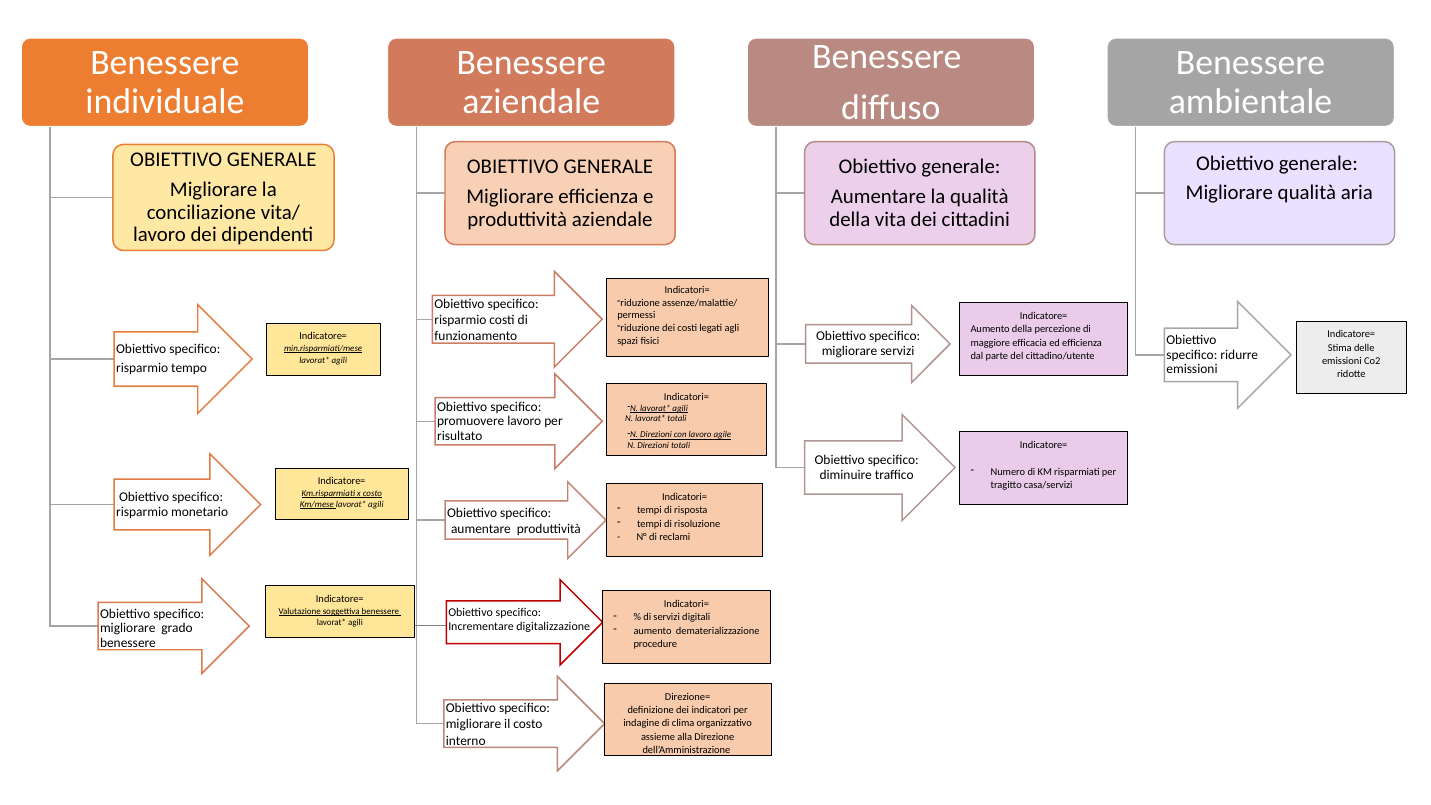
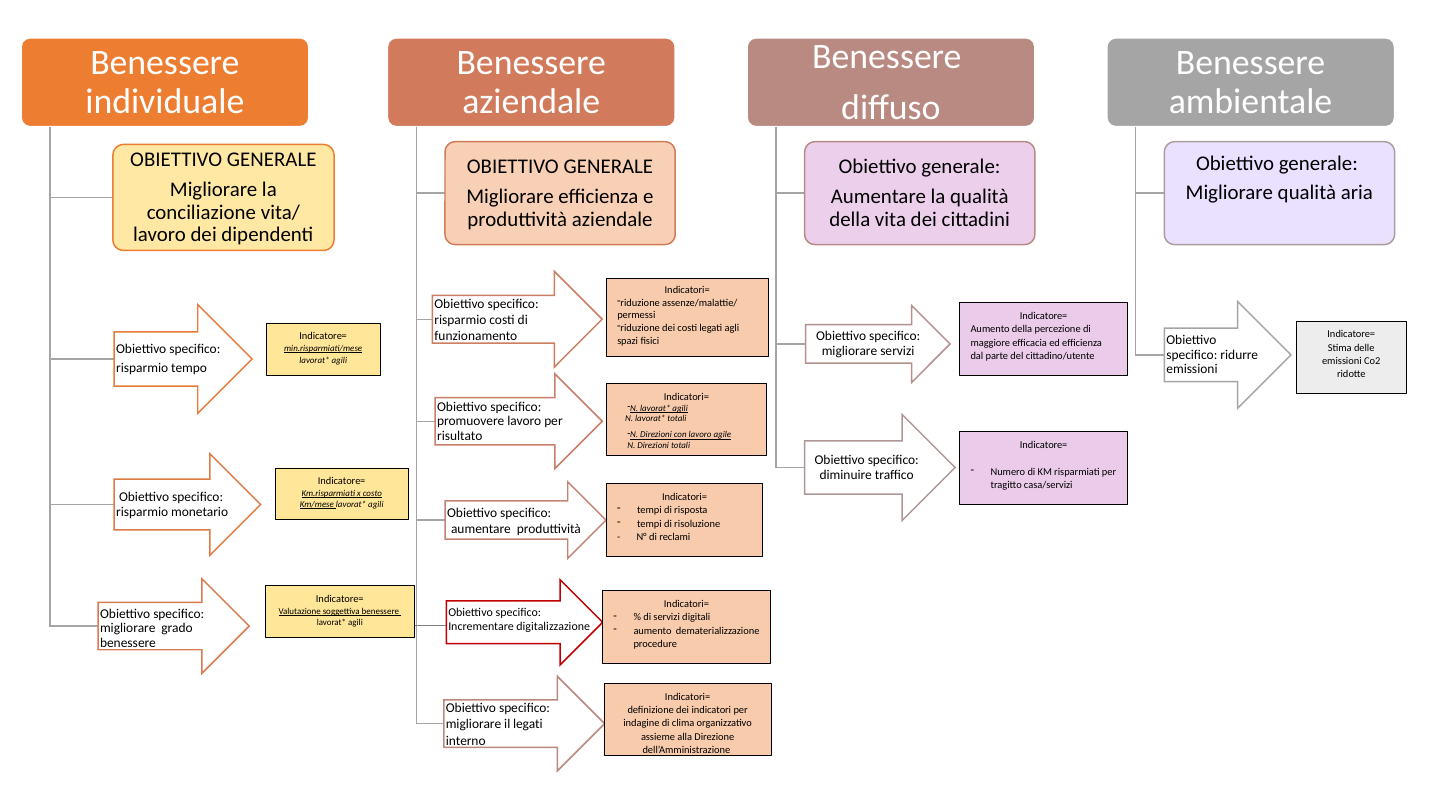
Direzione=: Direzione= -> Indicatori= (688, 697)
costo: costo -> legati (528, 724)
